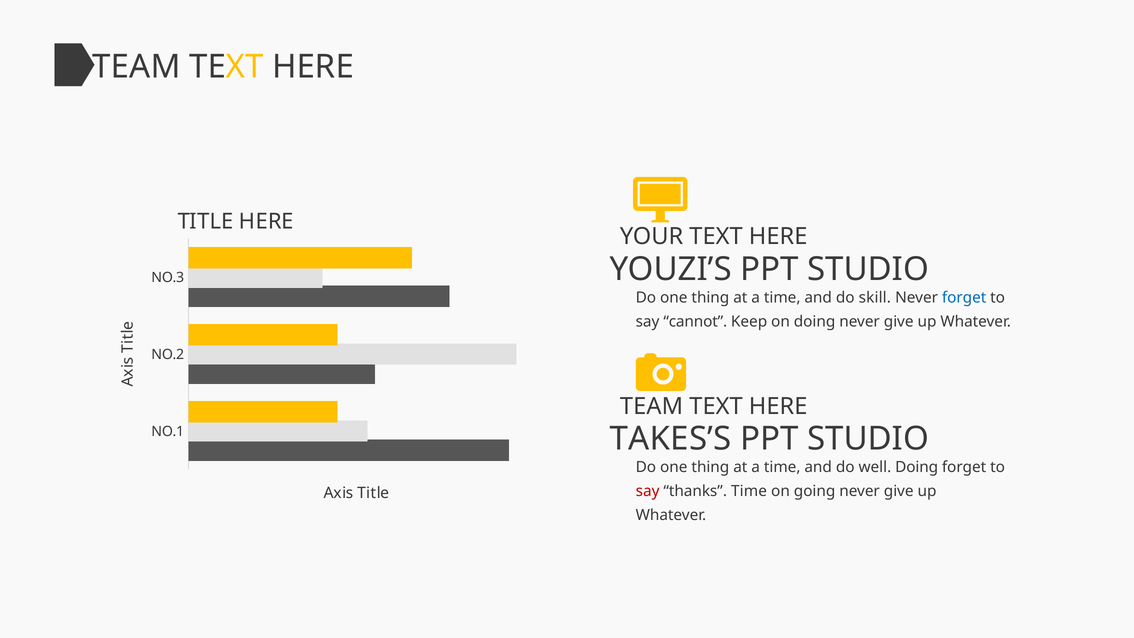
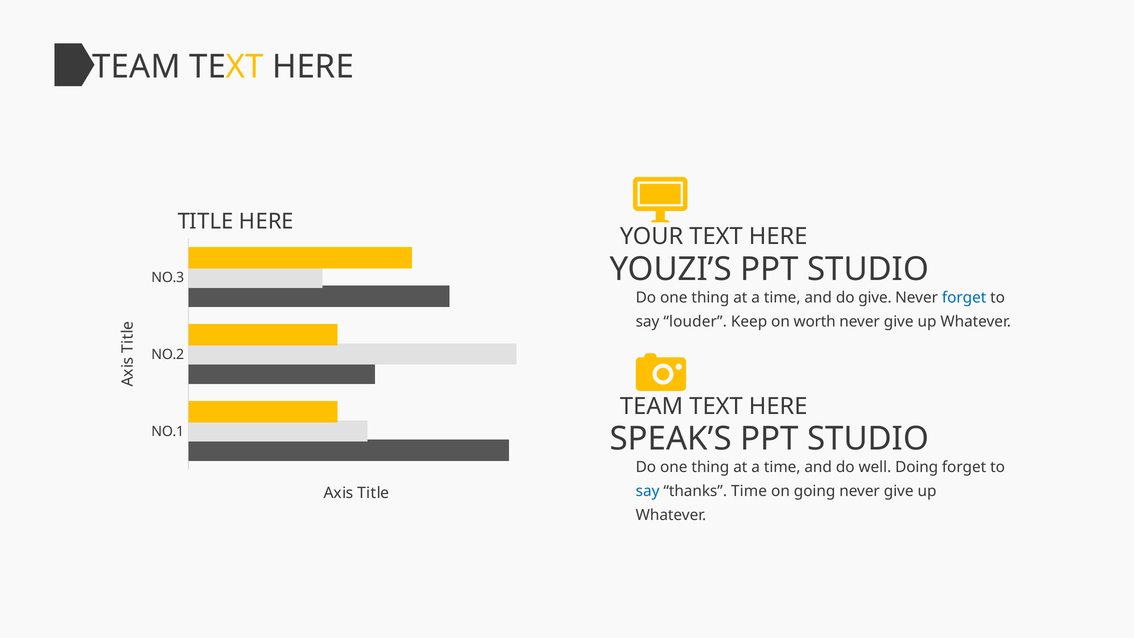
do skill: skill -> give (875, 297)
cannot: cannot -> louder (695, 321)
on doing: doing -> worth (815, 321)
TAKES’S: TAKES’S -> SPEAK’S (671, 439)
say colour: red -> blue (648, 491)
